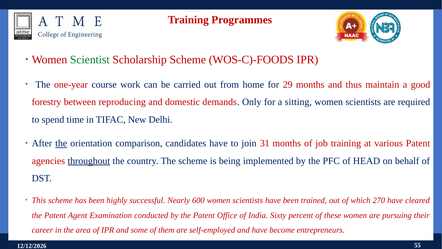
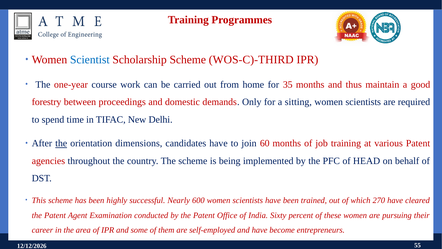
Scientist colour: green -> blue (90, 60)
WOS-C)-FOODS: WOS-C)-FOODS -> WOS-C)-THIRD (251, 60)
29: 29 -> 35 (288, 85)
reproducing: reproducing -> proceedings (122, 102)
comparison: comparison -> dimensions (139, 143)
31: 31 -> 60 (265, 143)
throughout underline: present -> none (89, 161)
